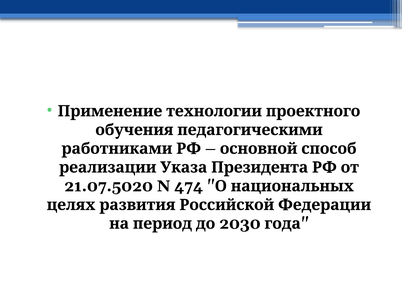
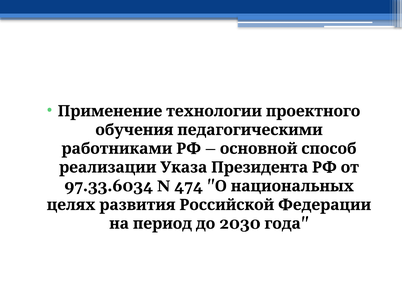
21.07.5020: 21.07.5020 -> 97.33.6034 (109, 186)
